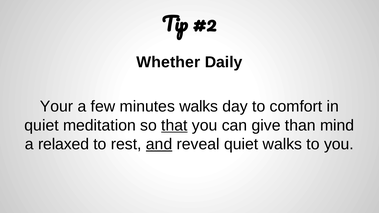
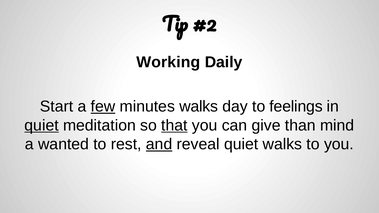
Whether: Whether -> Working (168, 62)
Your: Your -> Start (57, 107)
few underline: none -> present (103, 107)
comfort: comfort -> feelings (296, 107)
quiet underline: none -> present (42, 125)
relaxed: relaxed -> wanted (64, 144)
